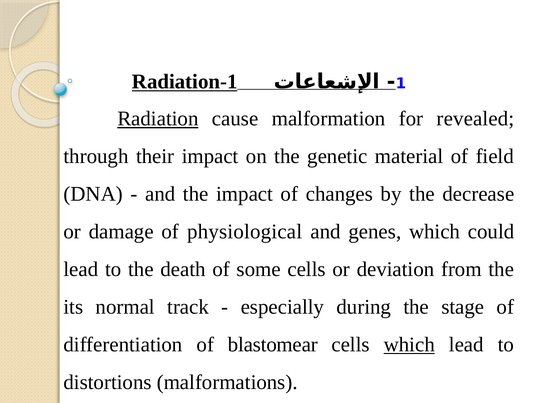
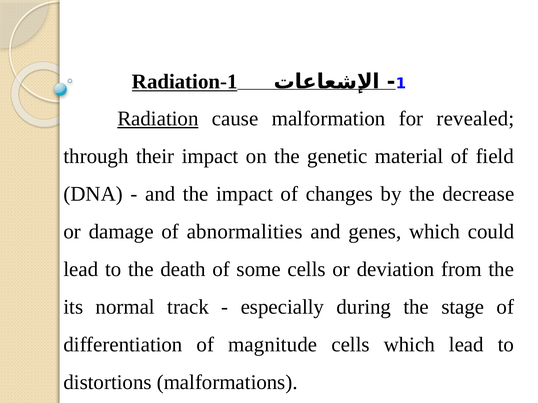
physiological: physiological -> abnormalities (245, 232)
blastomear: blastomear -> magnitude (273, 345)
which underline: present -> none (409, 345)
